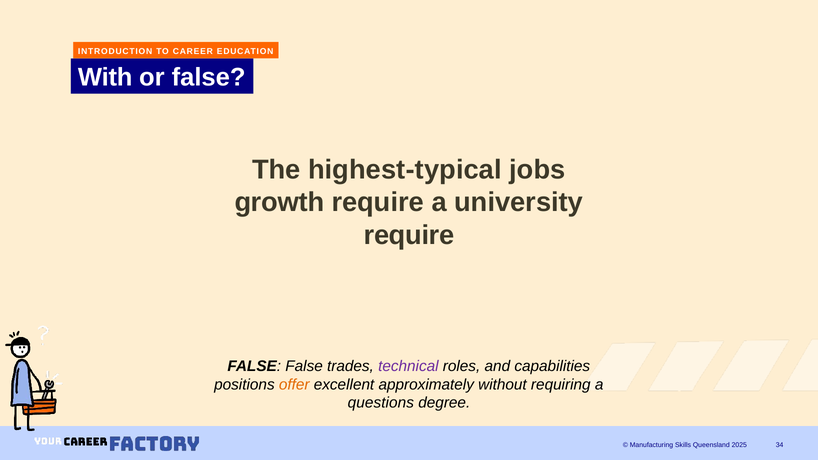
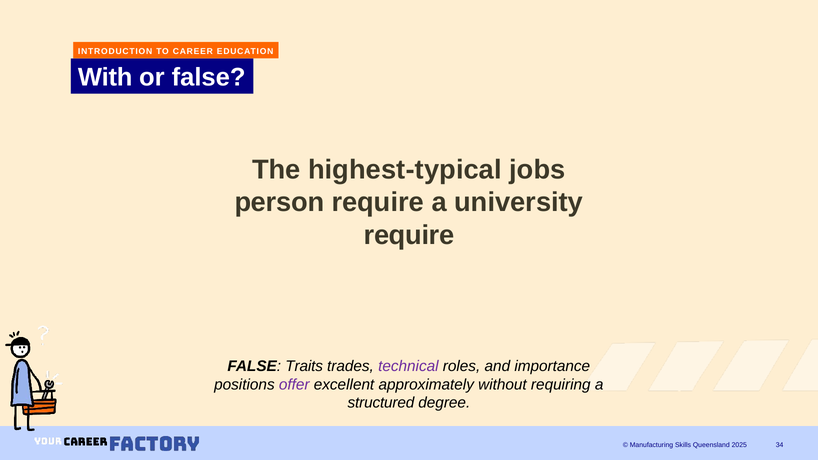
growth: growth -> person (279, 202)
FALSE False: False -> Traits (304, 366)
capabilities: capabilities -> importance (552, 366)
offer colour: orange -> purple (294, 385)
questions: questions -> structured (381, 403)
